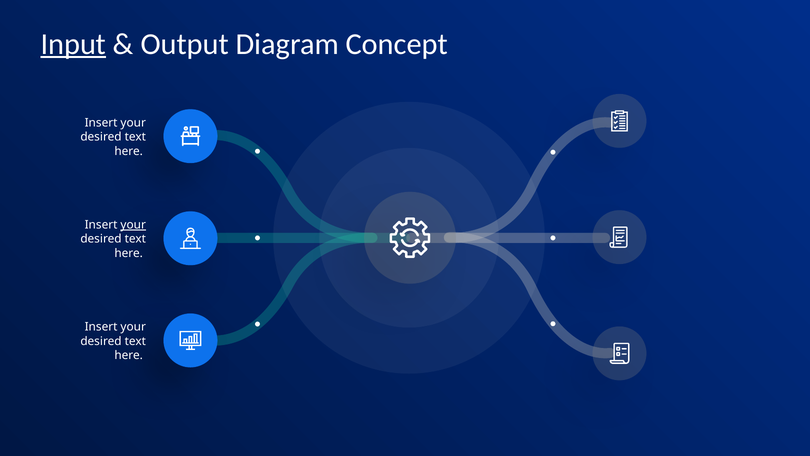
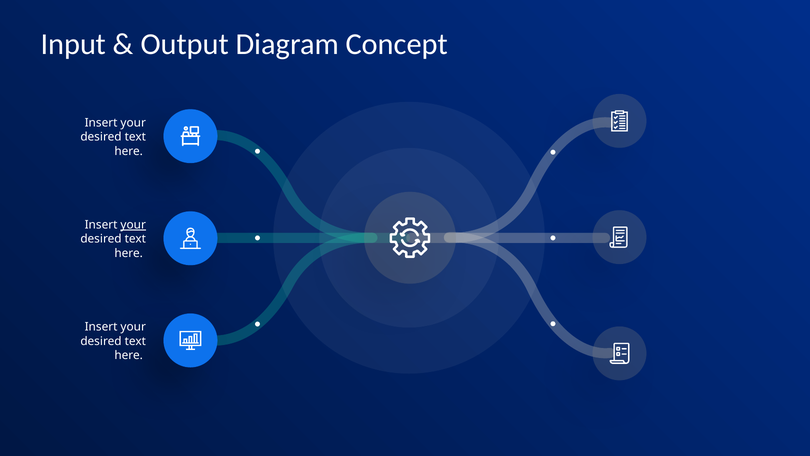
Input underline: present -> none (73, 44)
